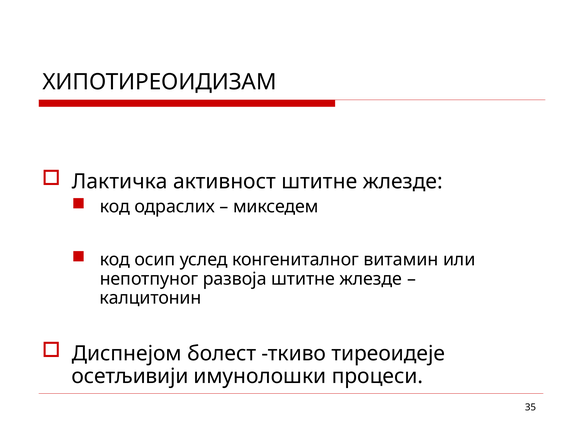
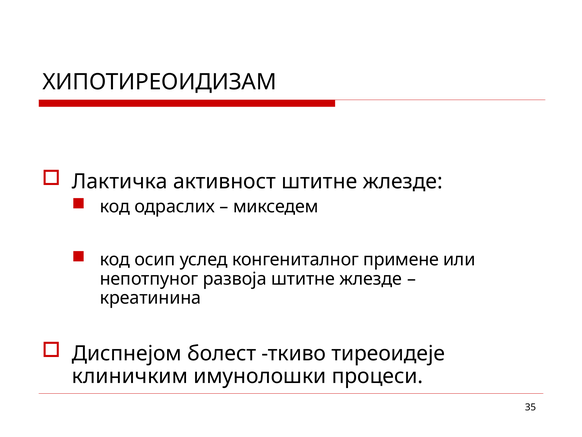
витамин: витамин -> примене (401, 259)
калцитонин: калцитонин -> креатинина (150, 298)
осетљивији: осетљивији -> клиничким (130, 376)
